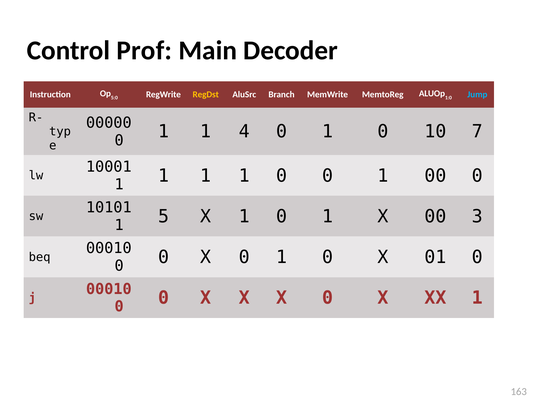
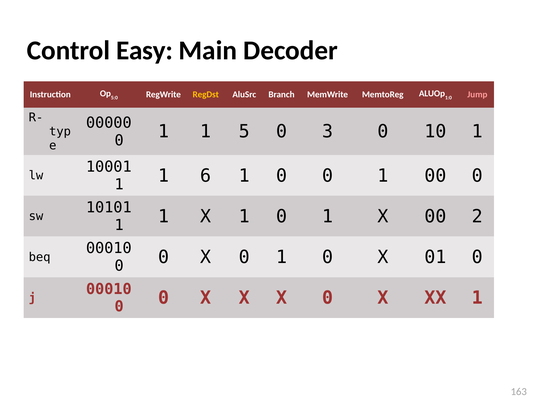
Prof: Prof -> Easy (144, 51)
Jump colour: light blue -> pink (477, 94)
4: 4 -> 5 (244, 131)
1: 1 -> 3 (328, 131)
10 7: 7 -> 1 (477, 131)
1: 1 -> 6 (206, 176)
5: 5 -> 1 (163, 216)
3: 3 -> 2 (477, 216)
